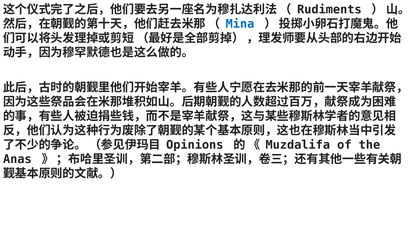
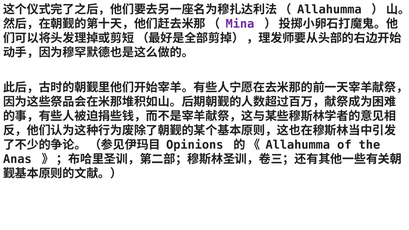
Rudiments: Rudiments -> Allahumma (329, 9)
Mina colour: blue -> purple (240, 24)
Muzdalifa: Muzdalifa -> Allahumma (298, 145)
